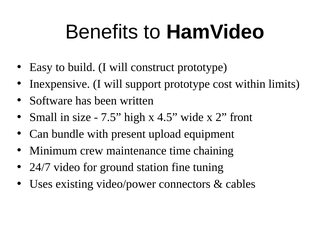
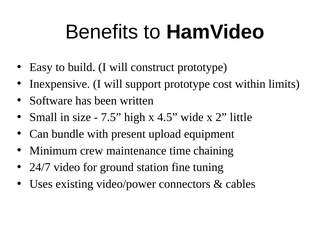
front: front -> little (241, 118)
